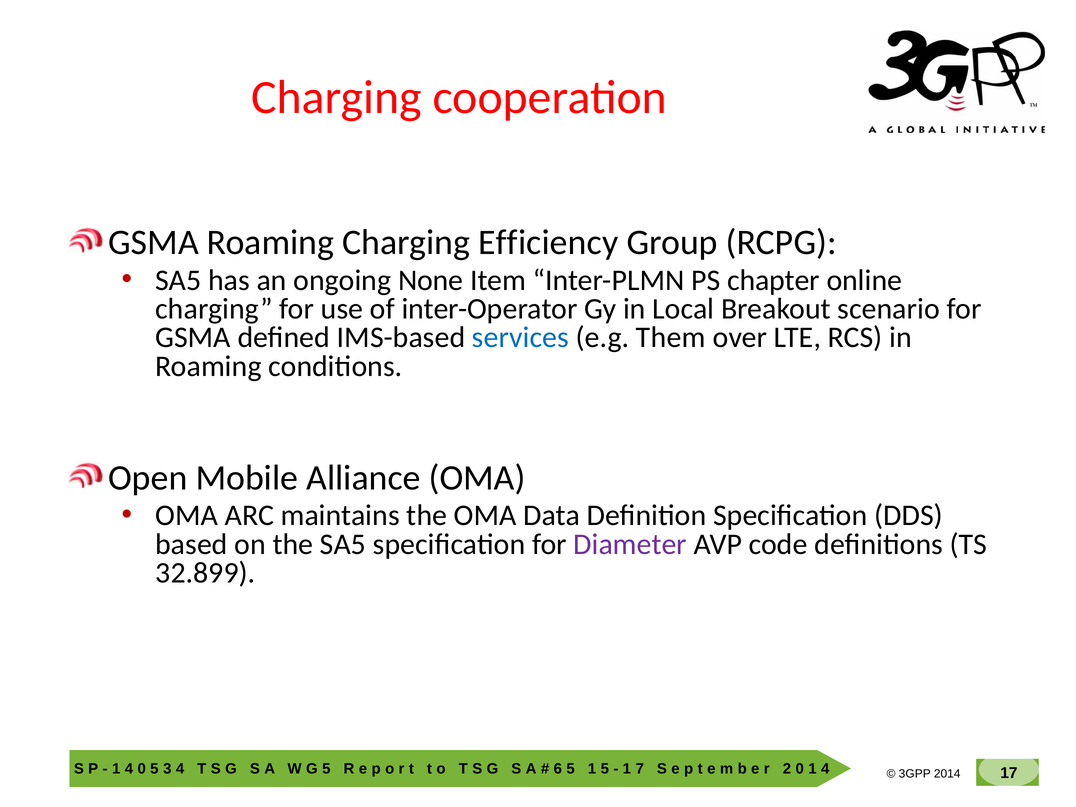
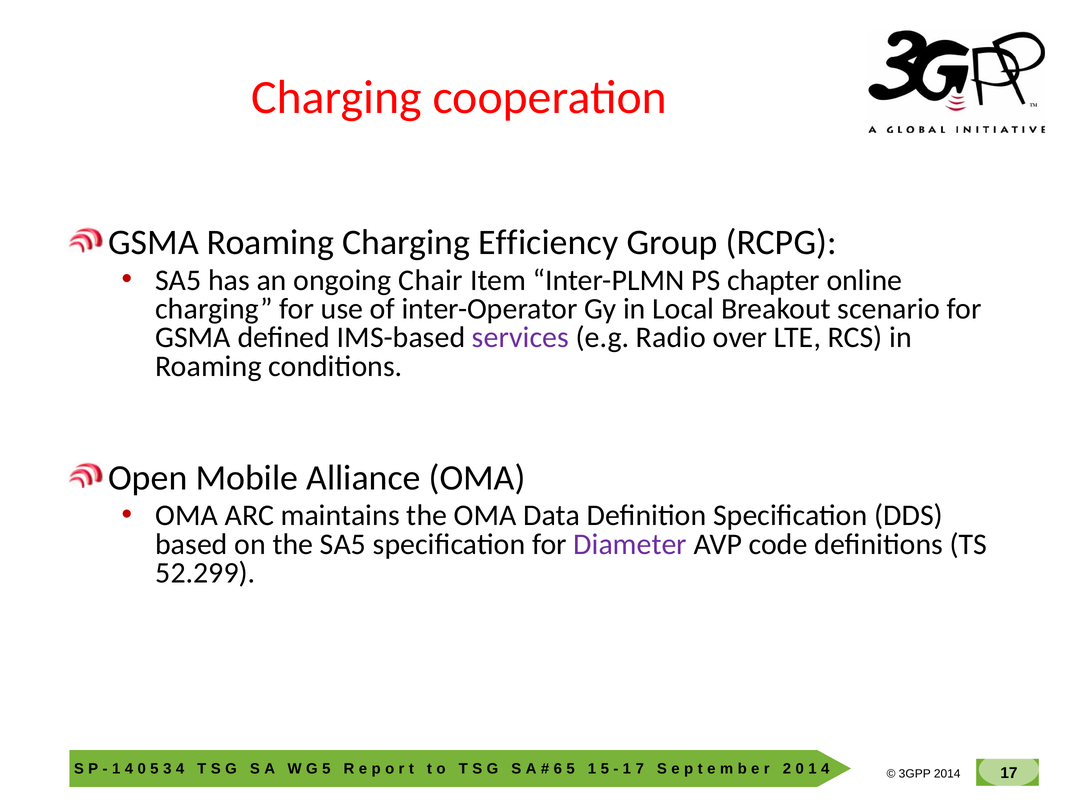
None: None -> Chair (430, 280)
services colour: blue -> purple (520, 338)
Them: Them -> Radio (671, 338)
32.899: 32.899 -> 52.299 (205, 573)
